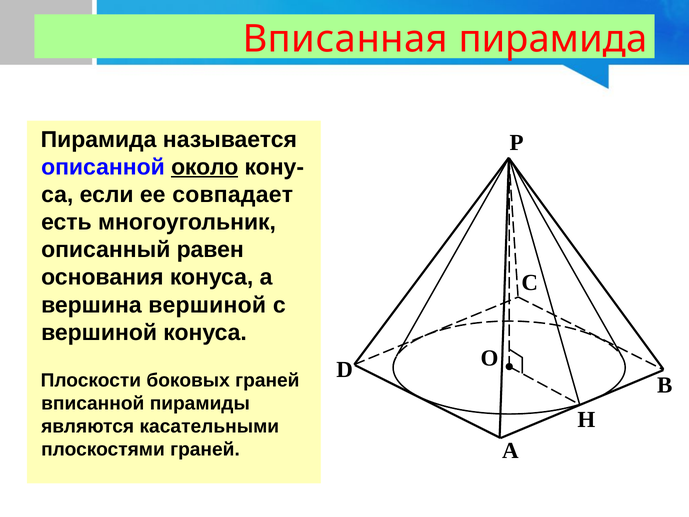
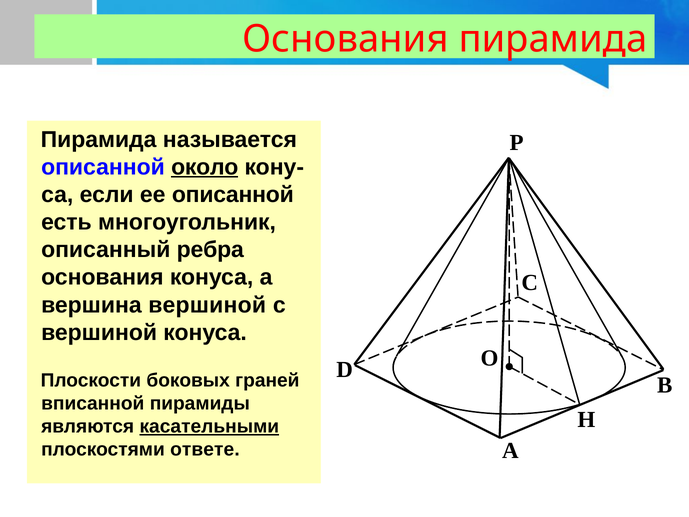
Вписанная: Вписанная -> Основания (346, 39)
ее совпадает: совпадает -> описанной (233, 195)
равен: равен -> ребра (210, 250)
касательными underline: none -> present (209, 426)
плоскостями граней: граней -> ответе (205, 449)
